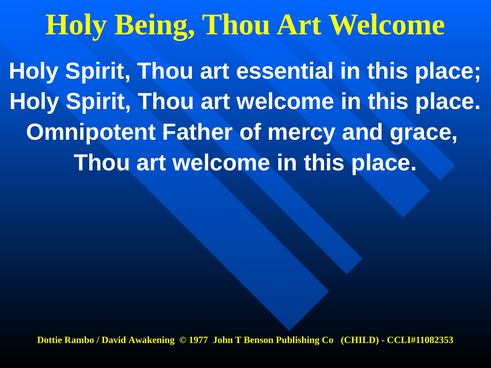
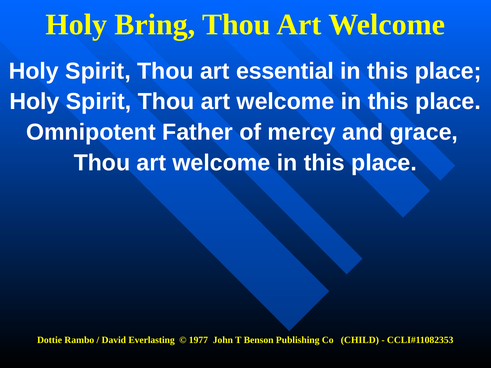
Being: Being -> Bring (155, 25)
Awakening: Awakening -> Everlasting (152, 340)
